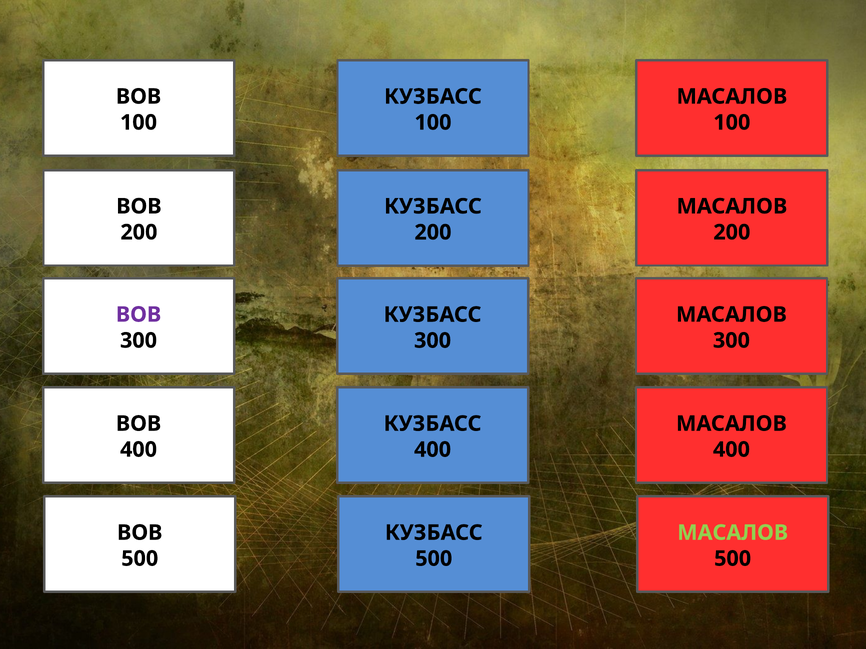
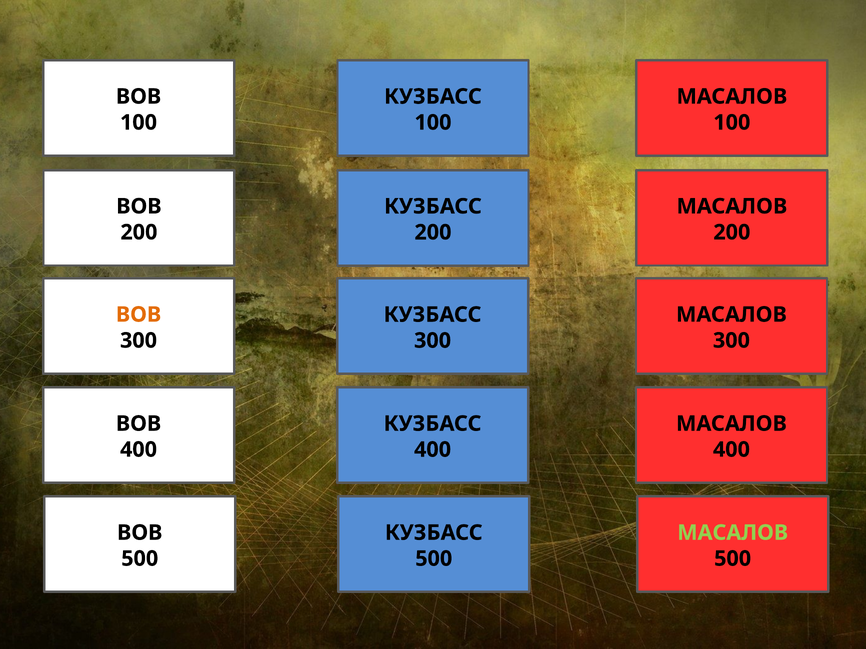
ВОВ colour: purple -> orange (139, 315)
